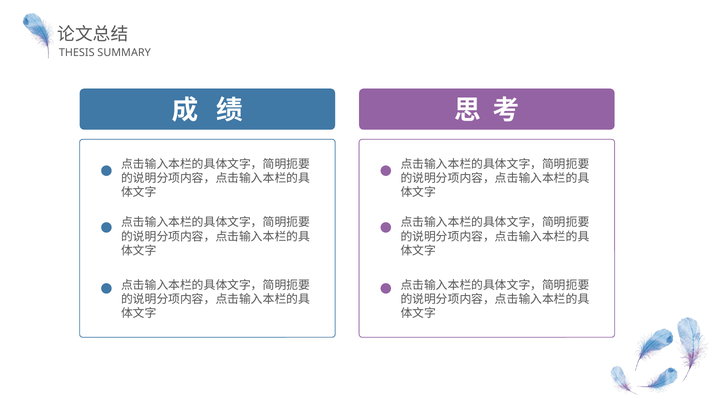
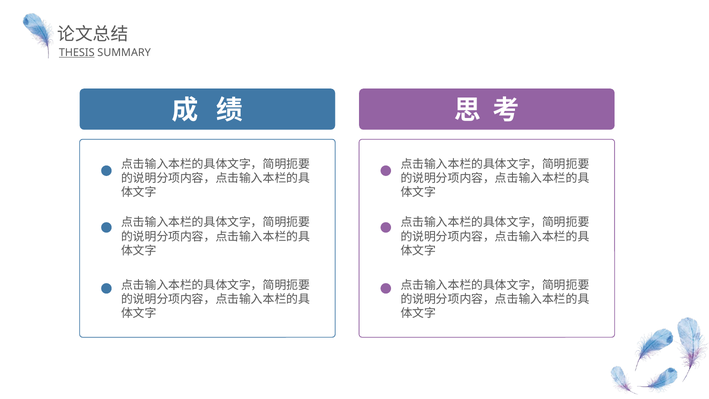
THESIS underline: none -> present (77, 53)
